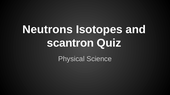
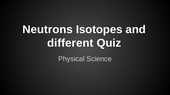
scantron: scantron -> different (70, 43)
